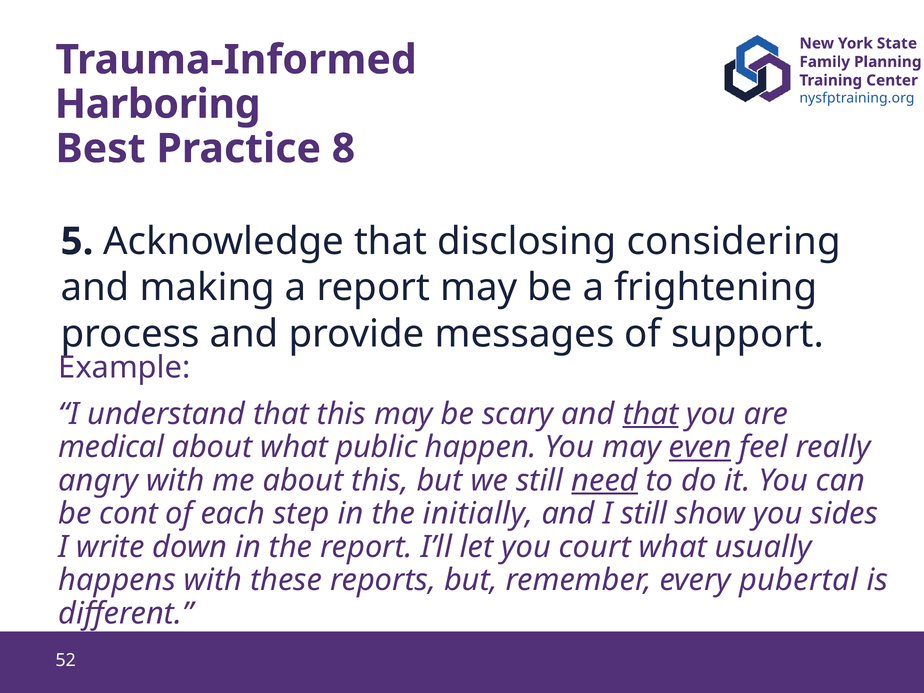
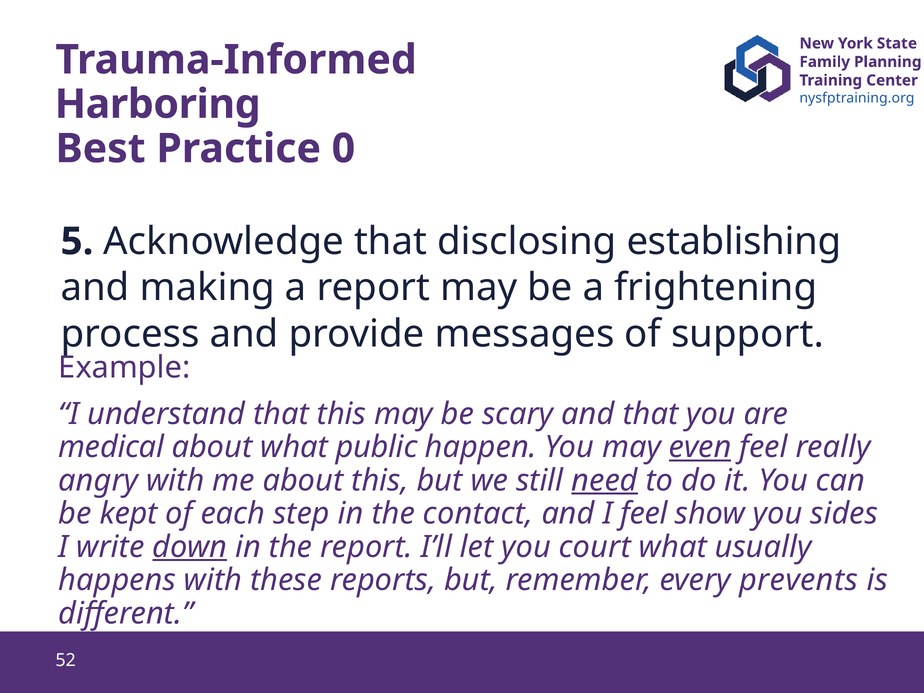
8: 8 -> 0 (343, 149)
considering: considering -> establishing (734, 242)
that underline: present -> none (650, 414)
cont: cont -> kept (129, 514)
initially: initially -> contact (478, 514)
I still: still -> feel (644, 514)
down underline: none -> present (190, 547)
pubertal: pubertal -> prevents (799, 580)
